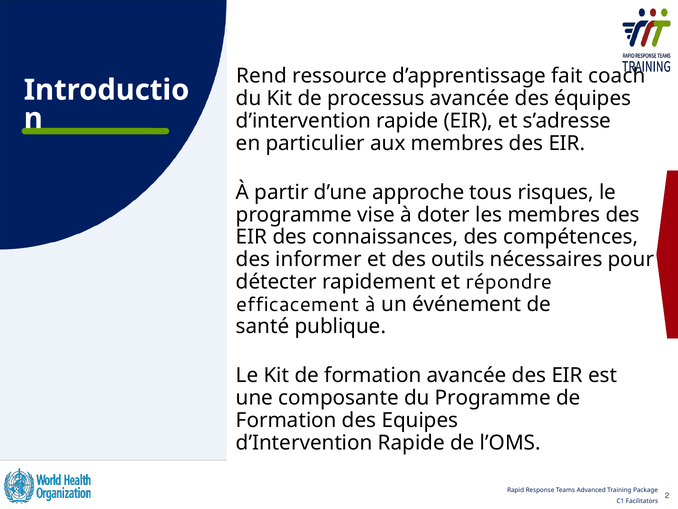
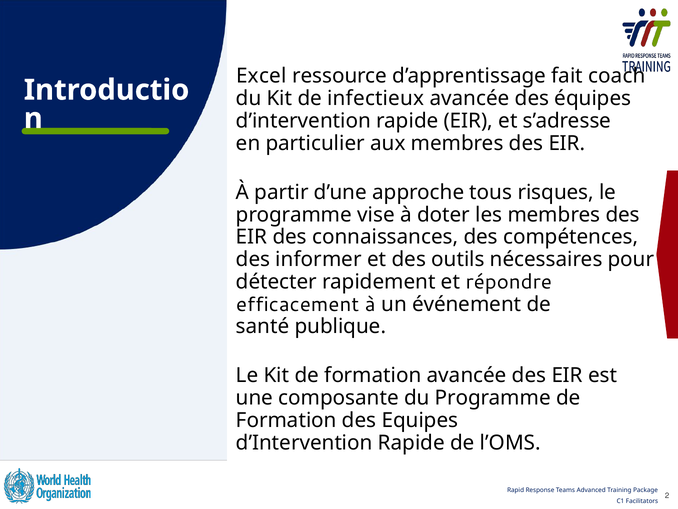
Rend: Rend -> Excel (261, 76)
processus: processus -> infectieux (376, 98)
